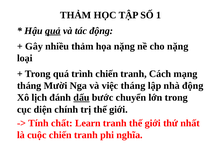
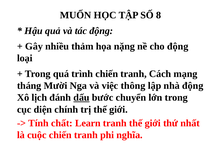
THẢM: THẢM -> MUỐN (76, 15)
1: 1 -> 8 (159, 15)
quả underline: present -> none (53, 31)
cho nặng: nặng -> động (178, 46)
việc tháng: tháng -> thông (133, 86)
